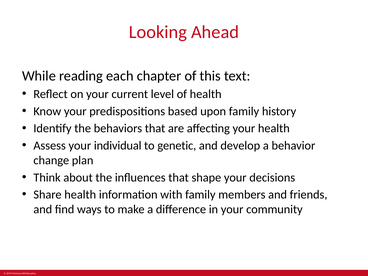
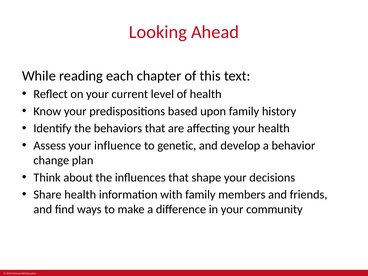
individual: individual -> influence (118, 146)
